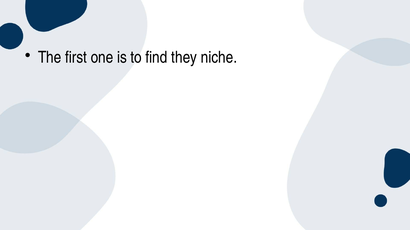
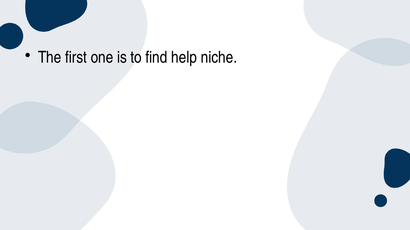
they: they -> help (184, 57)
